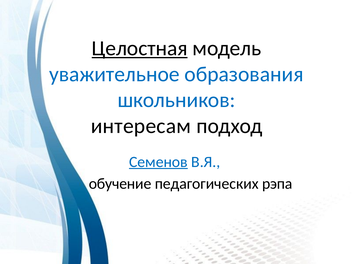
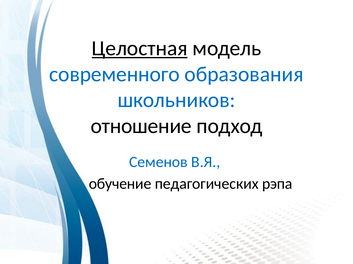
уважительное: уважительное -> современного (114, 74)
интересам: интересам -> отношение (141, 126)
Семенов underline: present -> none (158, 162)
